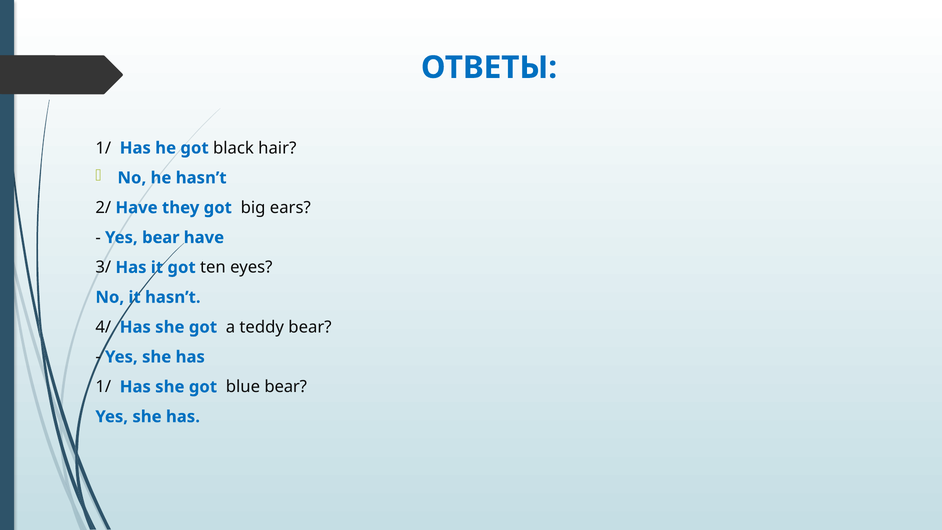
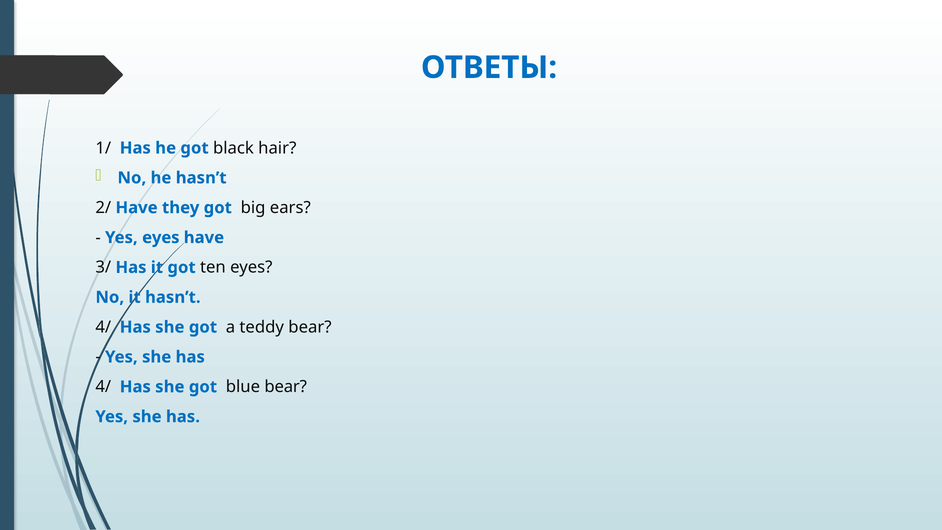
Yes bear: bear -> eyes (161, 238)
1/: 1/ -> 4/ (103, 387)
